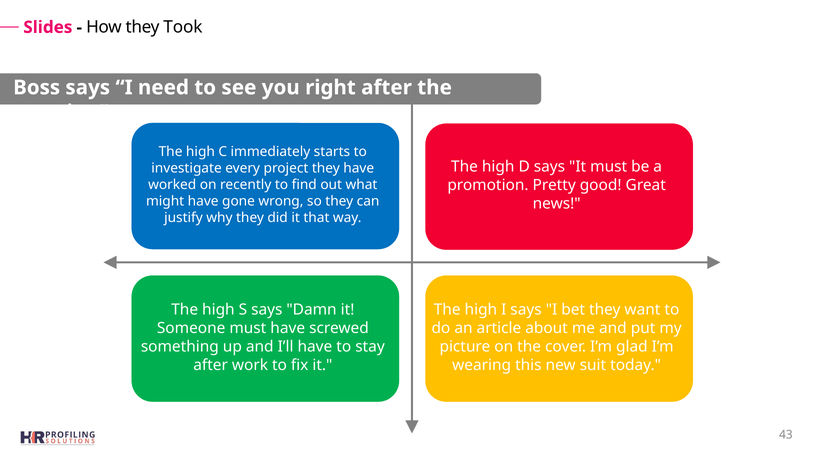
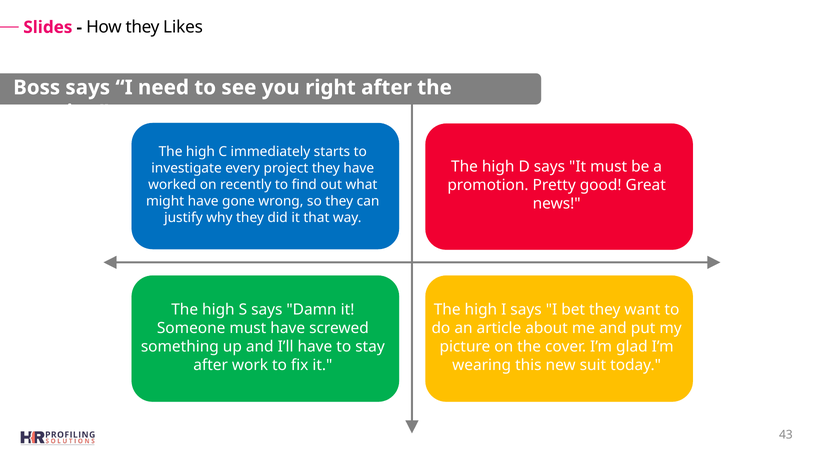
Took: Took -> Likes (183, 27)
